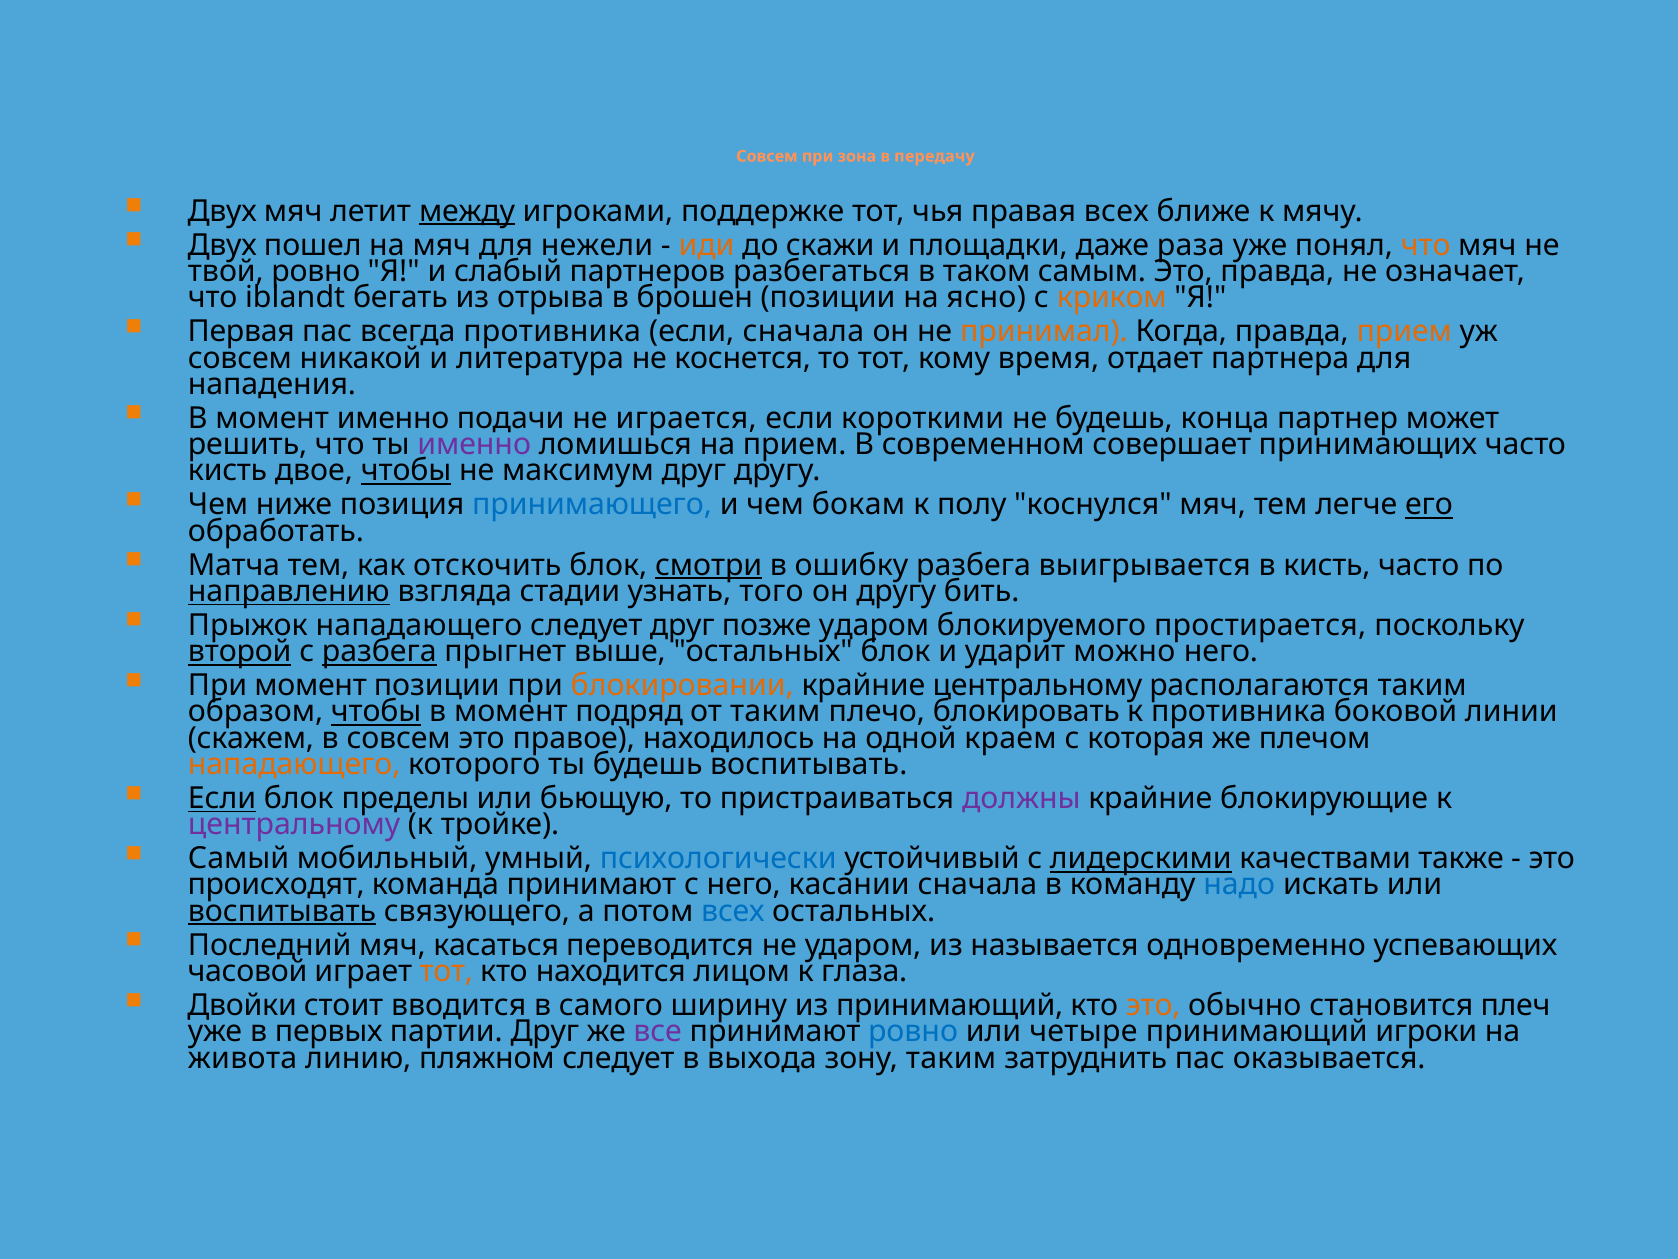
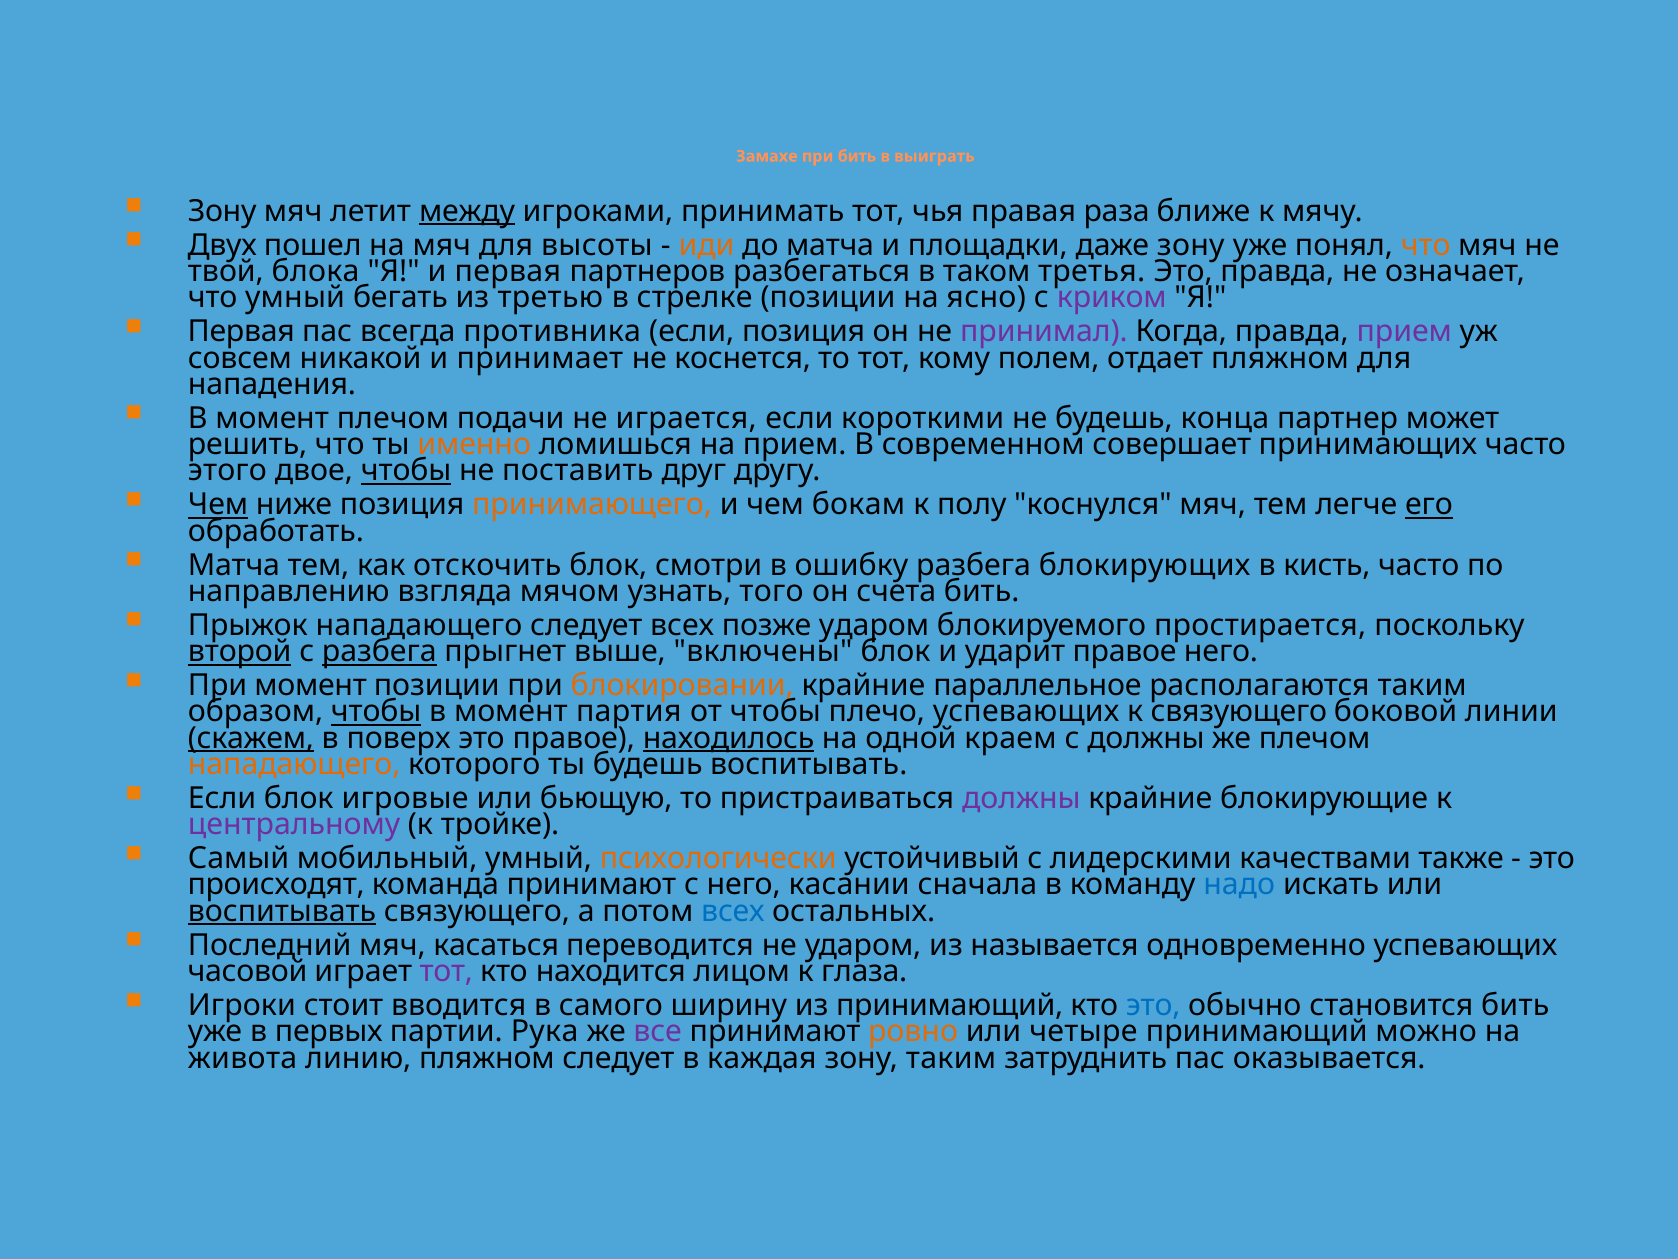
Совсем: Совсем -> Замахе (767, 156)
при зона: зона -> бить (857, 156)
передачу: передачу -> выиграть (934, 156)
Двух: Двух -> Зону (222, 211)
поддержке: поддержке -> принимать (763, 211)
правая всех: всех -> раза (1117, 211)
нежели: нежели -> высоты (597, 245)
до скажи: скажи -> матча (830, 245)
даже раза: раза -> зону (1191, 245)
твой ровно: ровно -> блока (316, 271)
и слабый: слабый -> первая (508, 271)
самым: самым -> третья (1092, 271)
что iblandt: iblandt -> умный (295, 298)
отрыва: отрыва -> третью (550, 298)
брошен: брошен -> стрелке (695, 298)
криком colour: orange -> purple (1112, 298)
если сначала: сначала -> позиция (804, 332)
принимал colour: orange -> purple (1044, 332)
прием colour: orange -> purple (1404, 332)
литература: литература -> принимает (540, 358)
время: время -> полем (1049, 358)
отдает партнера: партнера -> пляжном (1280, 358)
момент именно: именно -> плечом (393, 418)
именно colour: purple -> orange (474, 444)
кисть: кисть -> этого (227, 471)
максимум: максимум -> поставить (578, 471)
Чем underline: none -> present (218, 505)
принимающего colour: blue -> orange (592, 505)
смотри underline: present -> none (709, 565)
выигрывается: выигрывается -> блокирующих (1145, 565)
направлению underline: present -> none (289, 591)
стадии: стадии -> мячом (570, 591)
он другу: другу -> счета (896, 591)
следует друг: друг -> всех (682, 625)
выше остальных: остальных -> включены (763, 651)
ударит можно: можно -> правое (1125, 651)
крайние центральному: центральному -> параллельное (1037, 685)
подряд: подряд -> партия (629, 712)
от таким: таким -> чтобы (775, 712)
плечо блокировать: блокировать -> успевающих (1026, 712)
к противника: противника -> связующего (1239, 712)
скажем underline: none -> present (251, 738)
в совсем: совсем -> поверх (399, 738)
находилось underline: none -> present (729, 738)
с которая: которая -> должны (1146, 738)
Если underline: present -> none (222, 798)
пределы: пределы -> игровые (405, 798)
психологически colour: blue -> orange (718, 858)
лидерскими underline: present -> none (1141, 858)
тот colour: orange -> purple (446, 971)
Двойки: Двойки -> Игроки (242, 1005)
это colour: orange -> blue (1153, 1005)
становится плеч: плеч -> бить (1515, 1005)
партии Друг: Друг -> Рука (545, 1031)
ровно colour: blue -> orange (913, 1031)
игроки: игроки -> можно (1426, 1031)
выхода: выхода -> каждая (762, 1058)
